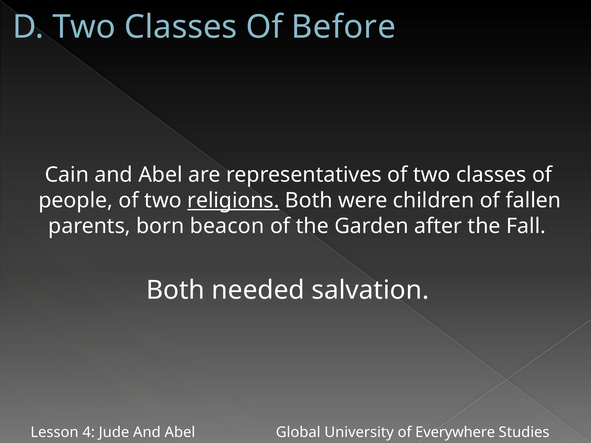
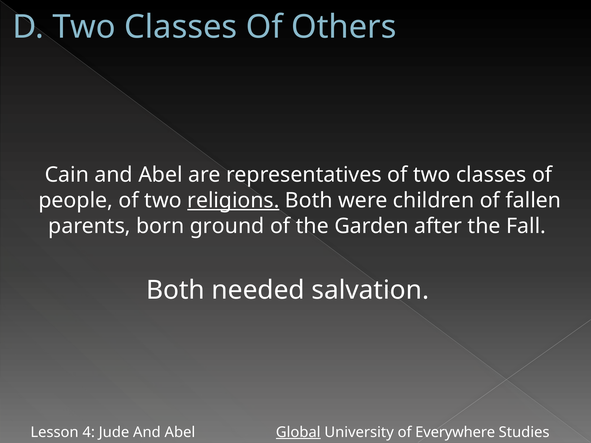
Before: Before -> Others (344, 27)
beacon: beacon -> ground (227, 226)
Global underline: none -> present (298, 432)
